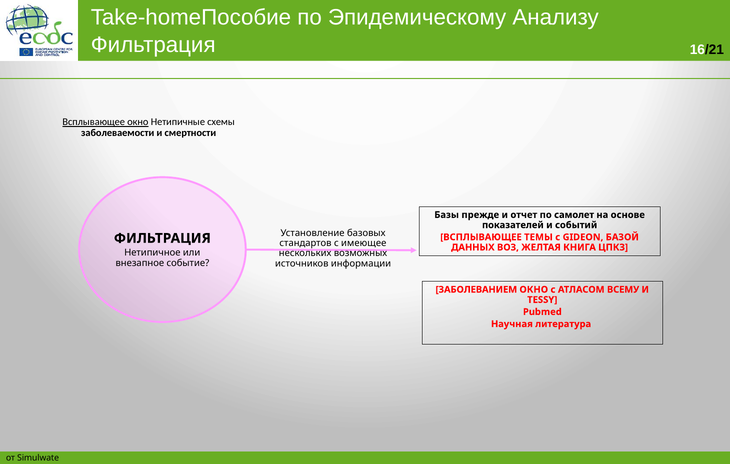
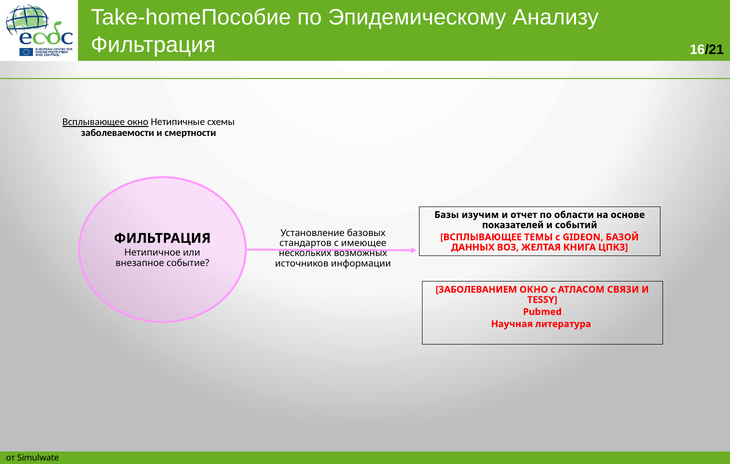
прежде: прежде -> изучим (480, 215)
самолет: самолет -> области (574, 215)
ВСЕМУ: ВСЕМУ -> СВЯЗИ (623, 289)
